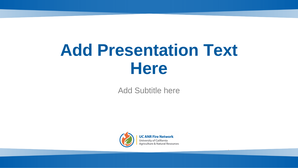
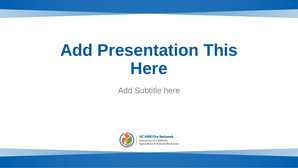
Text: Text -> This (221, 50)
